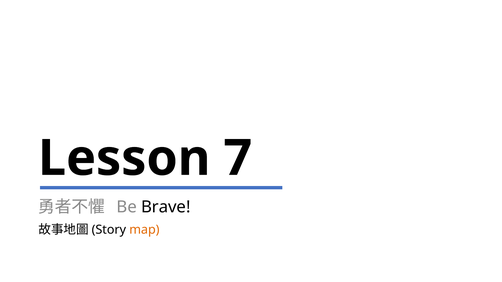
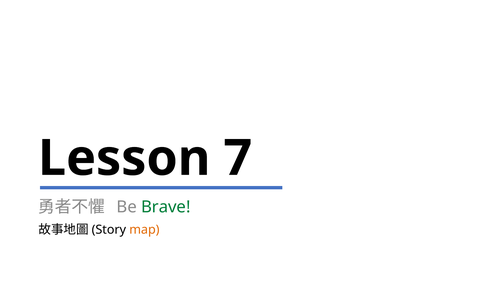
Brave colour: black -> green (166, 207)
